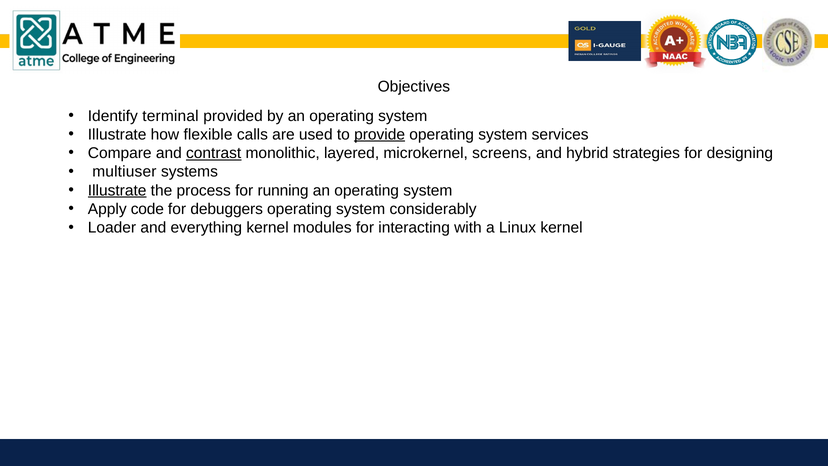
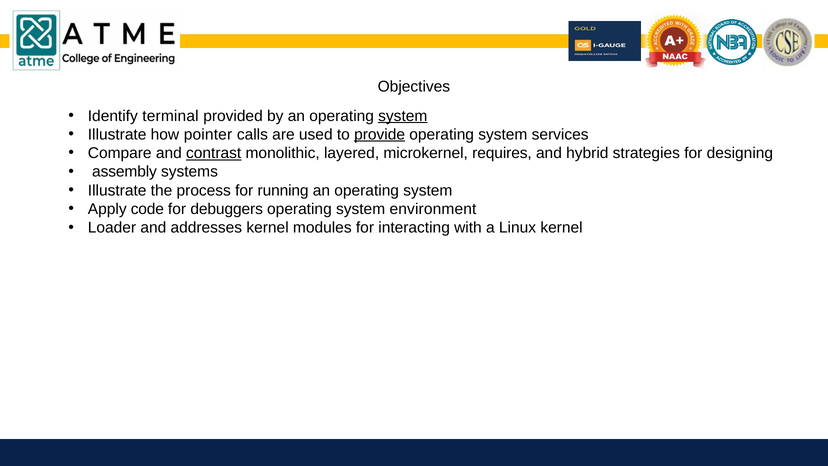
system underline: none -> present (403, 116)
flexible: flexible -> pointer (208, 134)
screens: screens -> requires (502, 153)
multiuser: multiuser -> assembly (125, 172)
Illustrate underline: present -> none (117, 190)
considerably: considerably -> environment (433, 209)
everything: everything -> addresses (206, 228)
